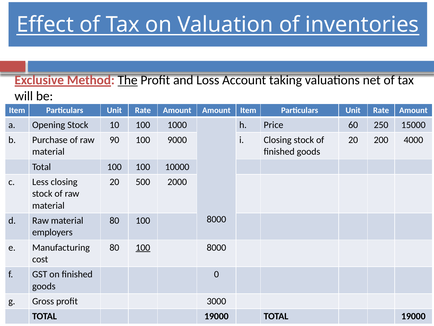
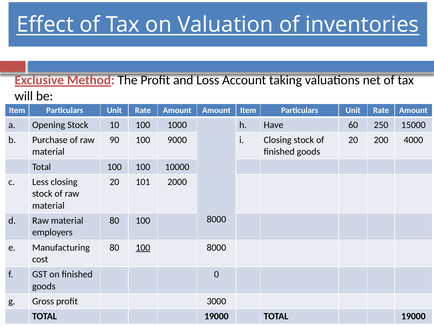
The underline: present -> none (128, 80)
Price: Price -> Have (274, 125)
500: 500 -> 101 (143, 182)
